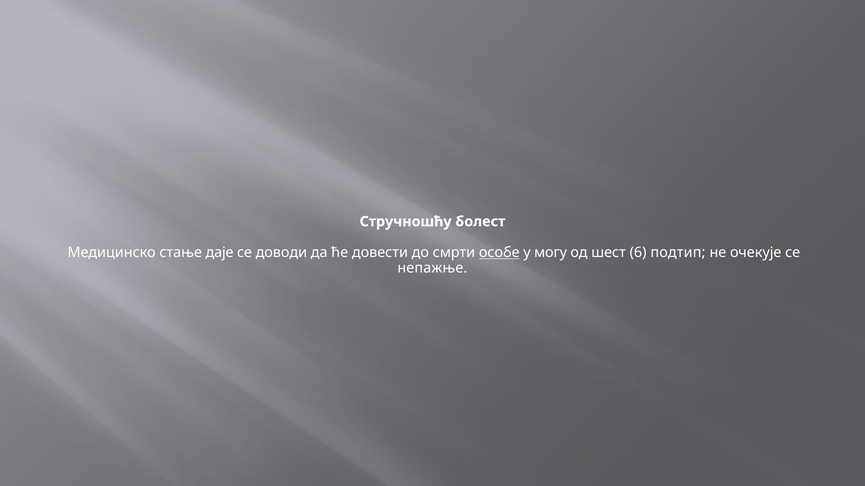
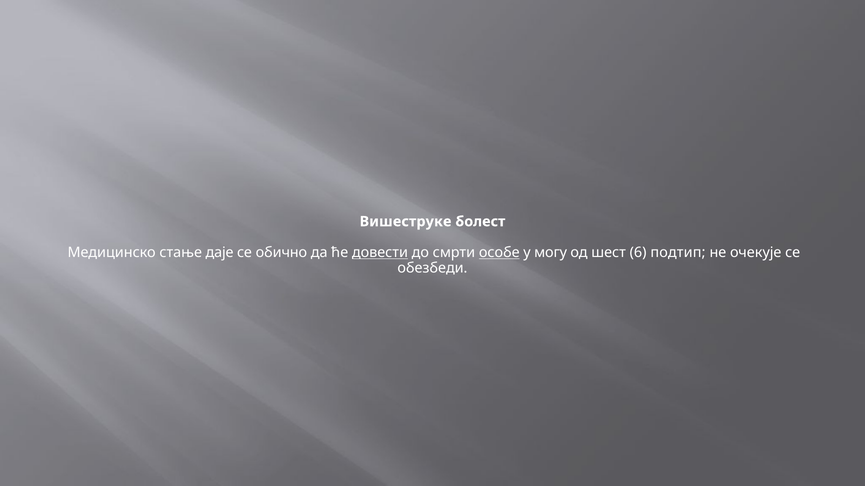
Стручношћу: Стручношћу -> Вишеструке (405, 222)
доводи: доводи -> обично (281, 253)
довести underline: none -> present (380, 253)
непажње: непажње -> обезбеди (432, 268)
